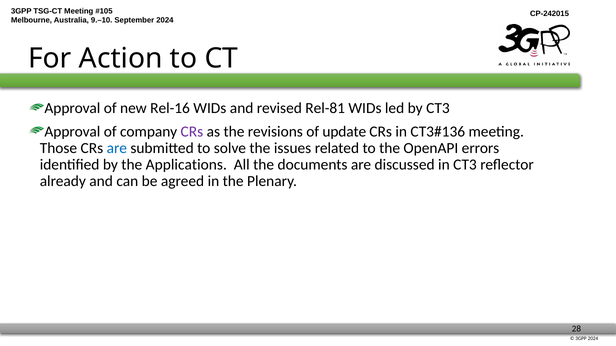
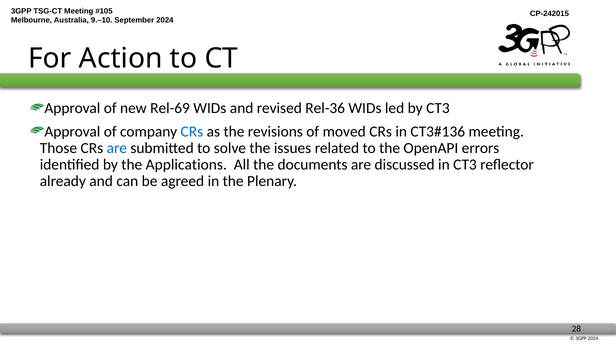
Rel-16: Rel-16 -> Rel-69 (170, 109)
Rel-81: Rel-81 -> Rel-36 (325, 109)
CRs colour: purple -> blue (192, 132)
update: update -> moved (344, 132)
